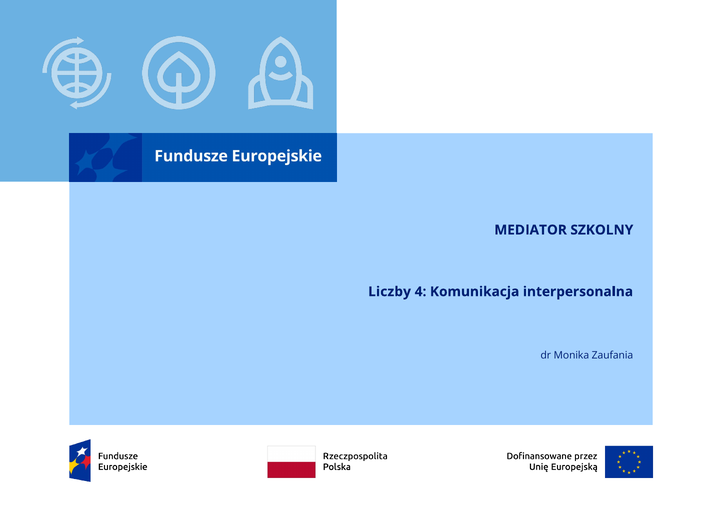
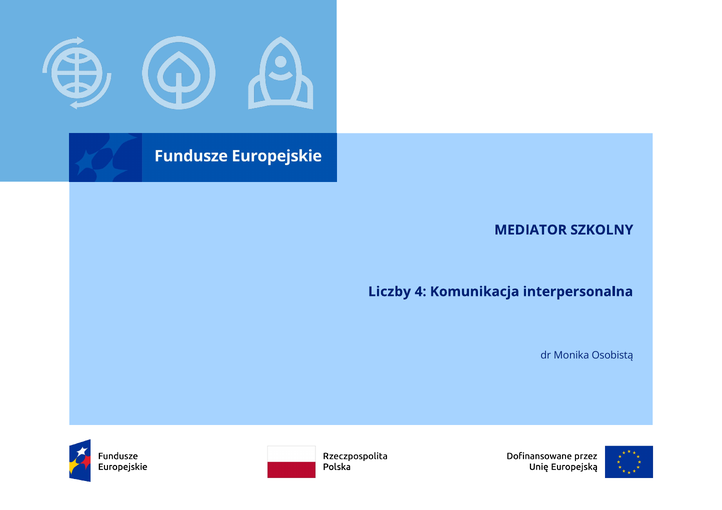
Zaufania: Zaufania -> Osobistą (612, 356)
